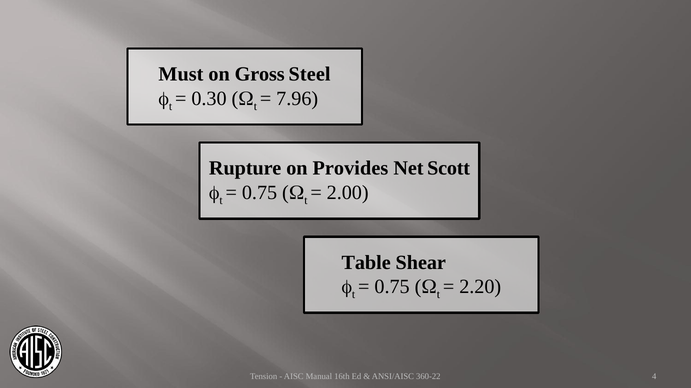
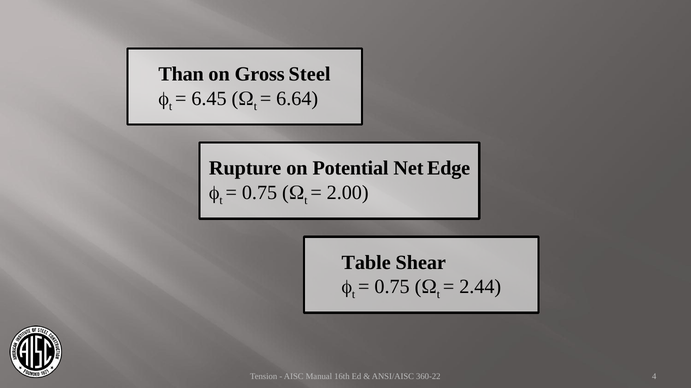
Must: Must -> Than (181, 74)
0.30: 0.30 -> 6.45 (209, 99)
7.96: 7.96 -> 6.64 (297, 99)
Provides: Provides -> Potential (351, 169)
Scott: Scott -> Edge (449, 169)
2.20: 2.20 -> 2.44 (480, 287)
